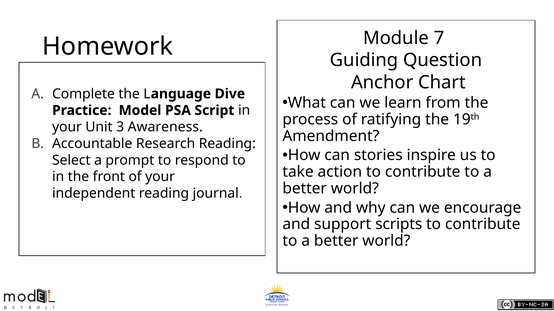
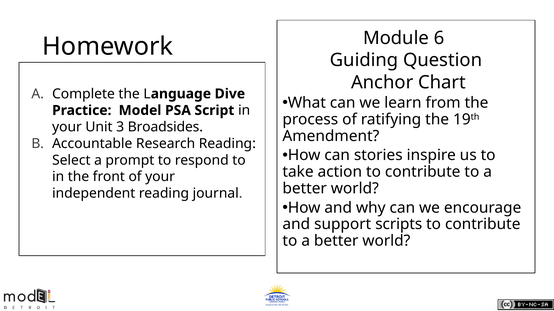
7: 7 -> 6 (439, 38)
Awareness: Awareness -> Broadsides (165, 127)
